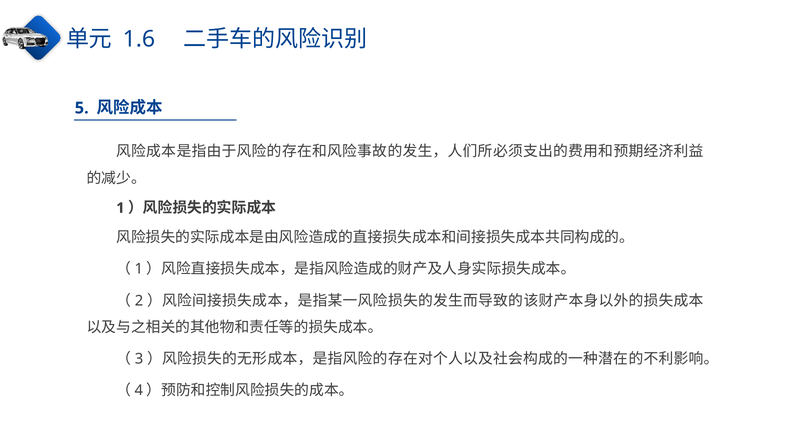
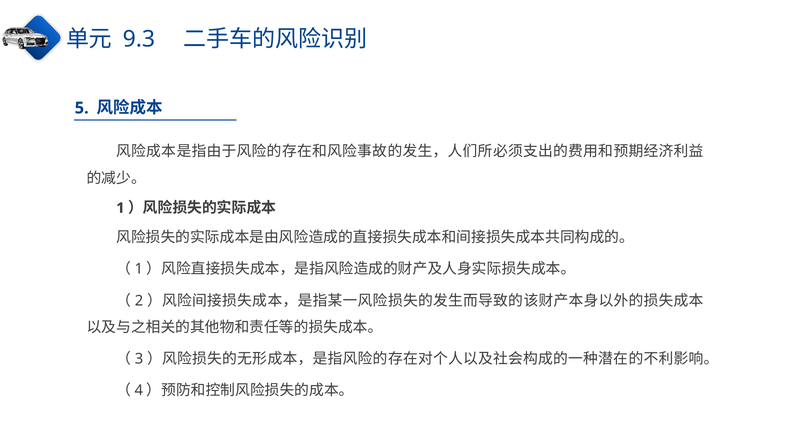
1.6: 1.6 -> 9.3 (139, 39)
